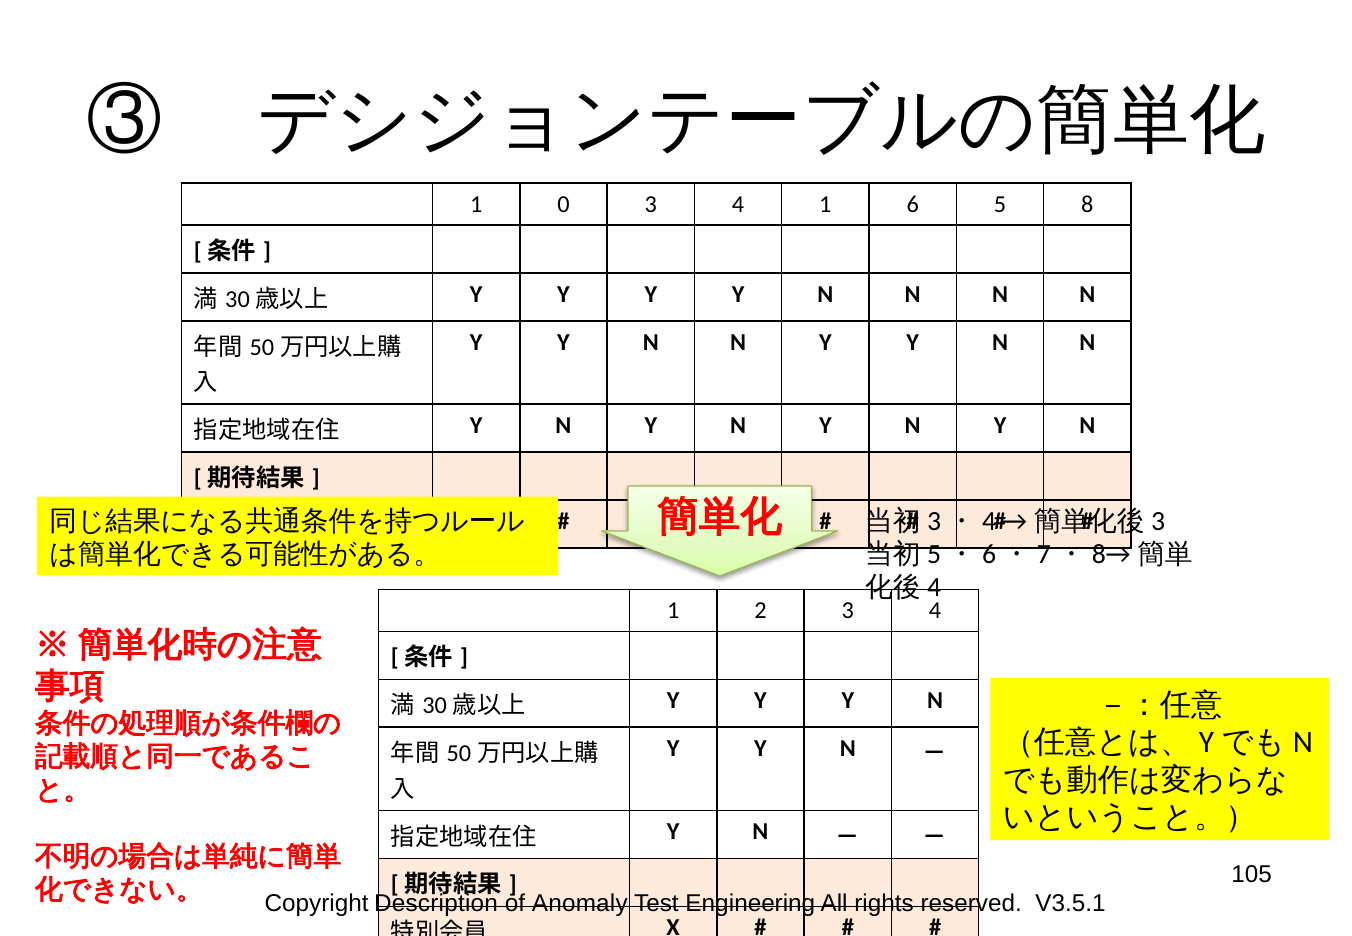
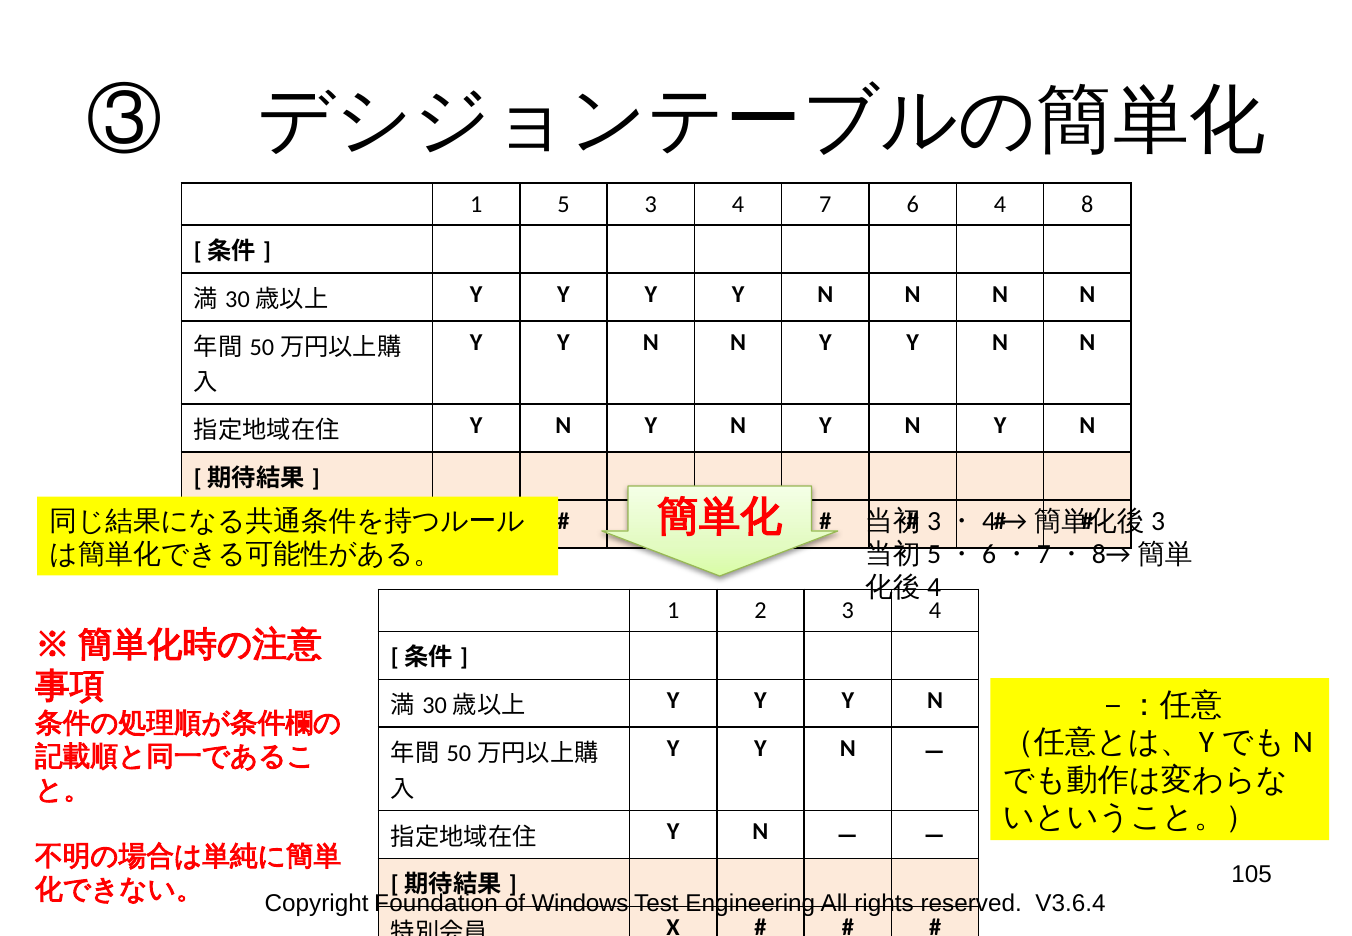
0: 0 -> 5 (563, 204)
4 1: 1 -> 7 (825, 204)
6 5: 5 -> 4 (1000, 204)
Description: Description -> Foundation (436, 903)
Anomaly: Anomaly -> Windows (580, 903)
V3.5.1: V3.5.1 -> V3.6.4 (1070, 903)
